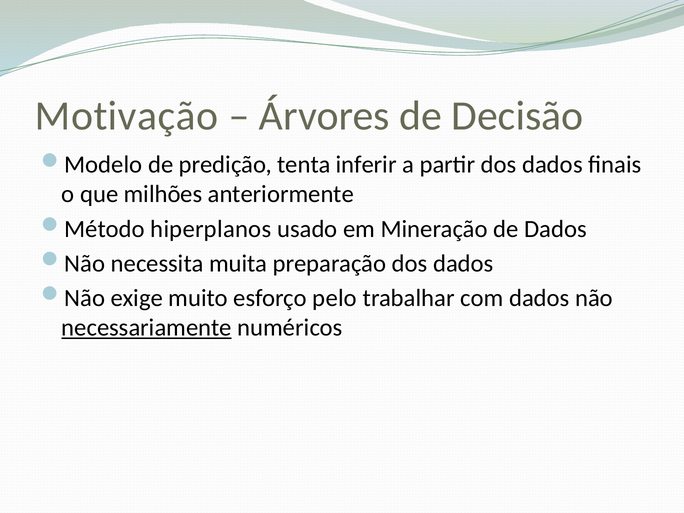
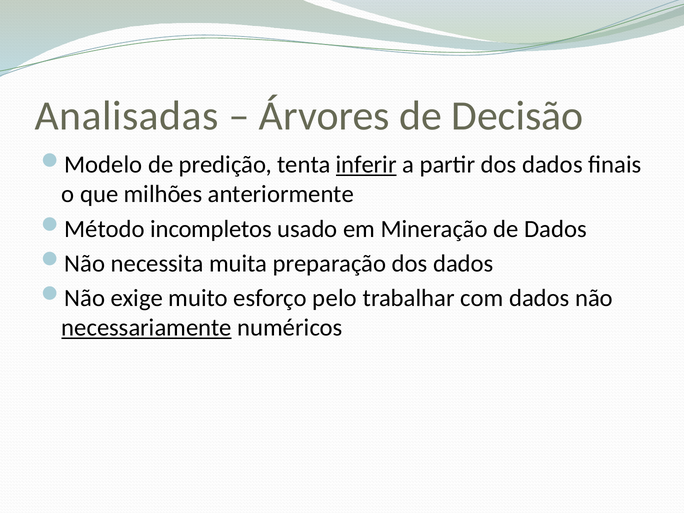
Motivação: Motivação -> Analisadas (127, 116)
inferir underline: none -> present (366, 165)
hiperplanos: hiperplanos -> incompletos (211, 229)
